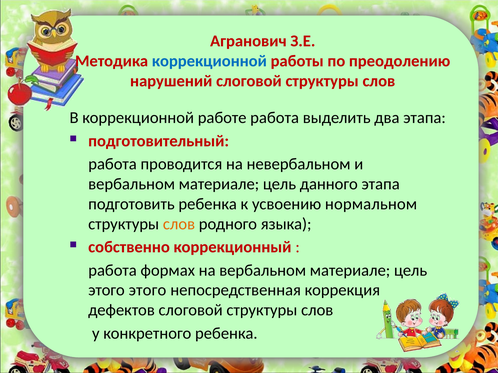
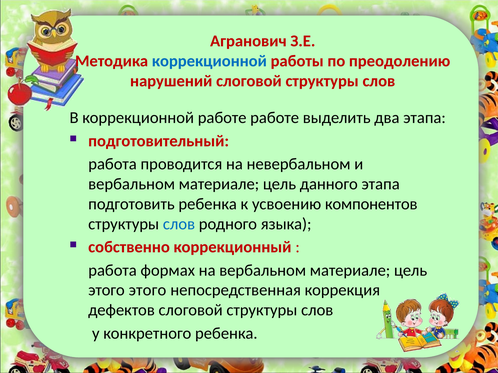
работе работа: работа -> работе (275, 118)
нормальном: нормальном -> компонентов (371, 204)
слов colour: orange -> blue (179, 224)
